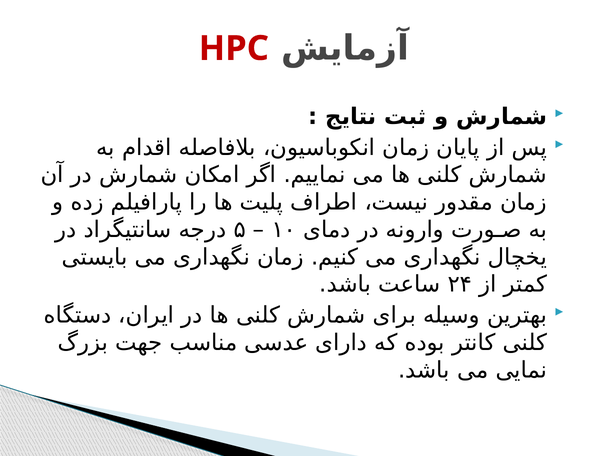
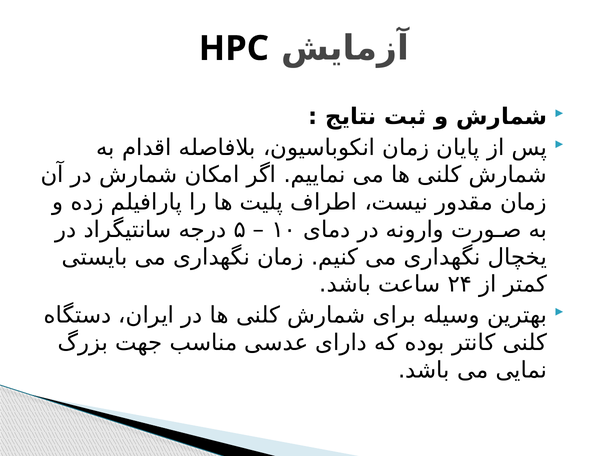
HPC colour: red -> black (234, 48)
